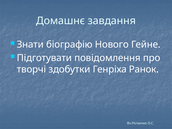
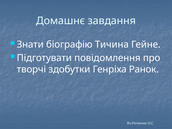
Нового: Нового -> Тичина (112, 45)
